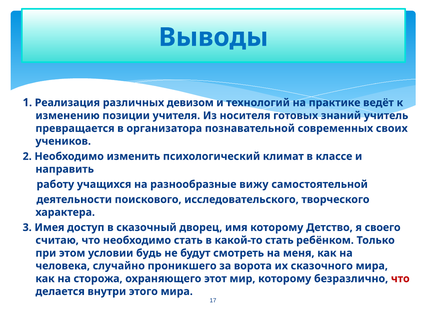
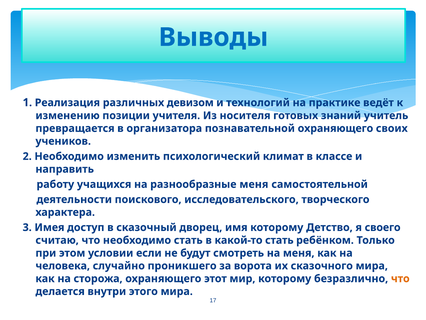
познавательной современных: современных -> охраняющего (335, 128)
разнообразные вижу: вижу -> меня (254, 184)
будь: будь -> если (149, 253)
что colour: red -> orange (400, 278)
